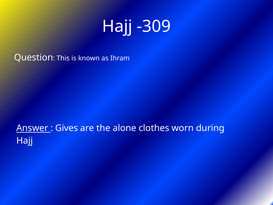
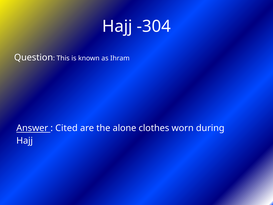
-309: -309 -> -304 (154, 26)
Gives: Gives -> Cited (66, 128)
